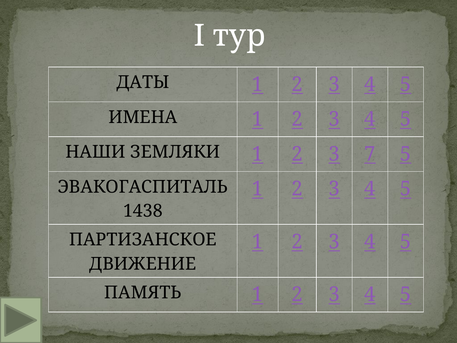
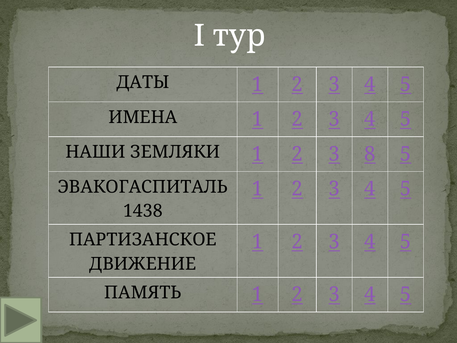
7: 7 -> 8 (370, 154)
